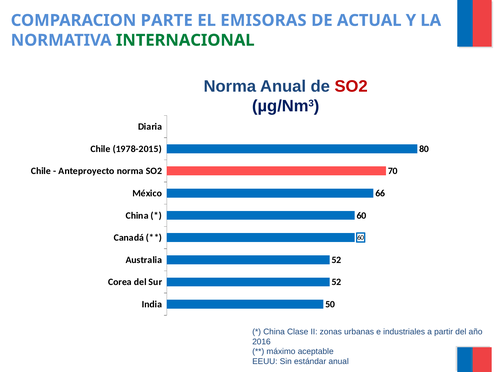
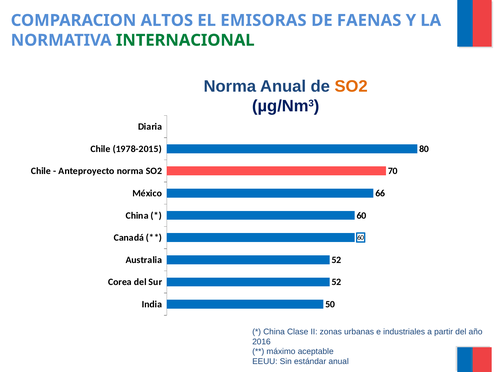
PARTE: PARTE -> ALTOS (167, 20)
ACTUAL: ACTUAL -> FAENAS (369, 20)
SO2 colour: red -> orange (351, 86)
